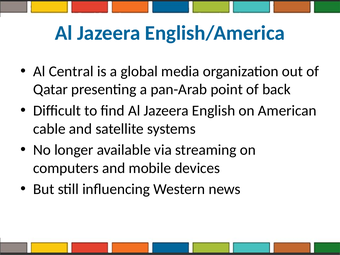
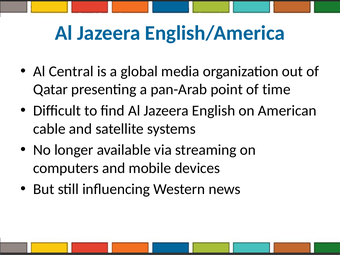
back: back -> time (276, 89)
